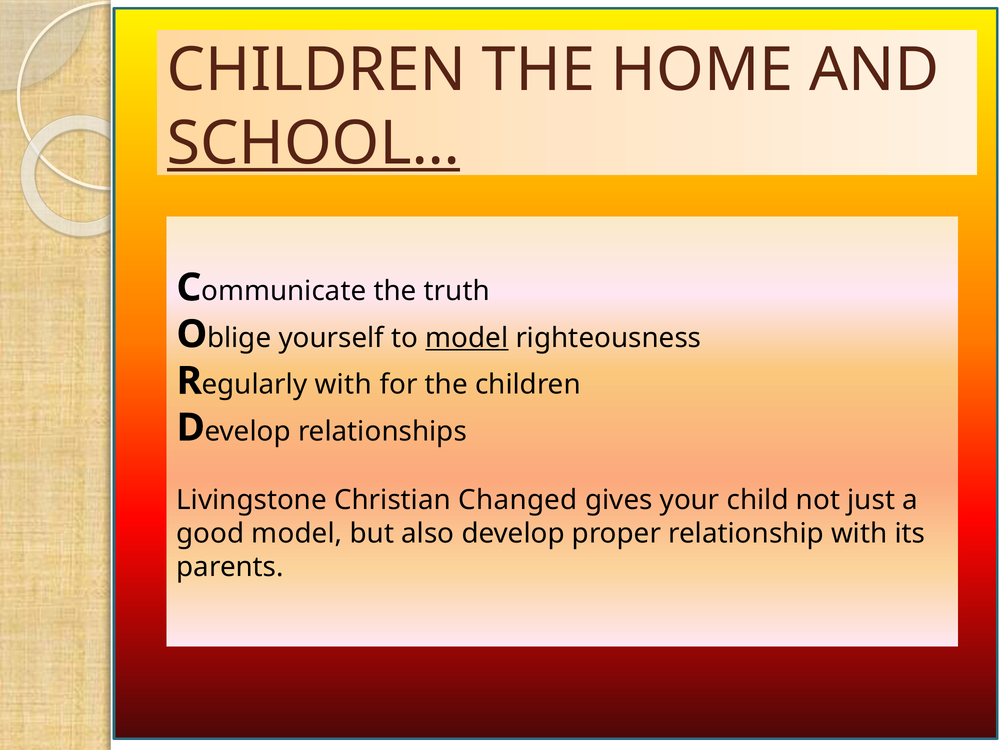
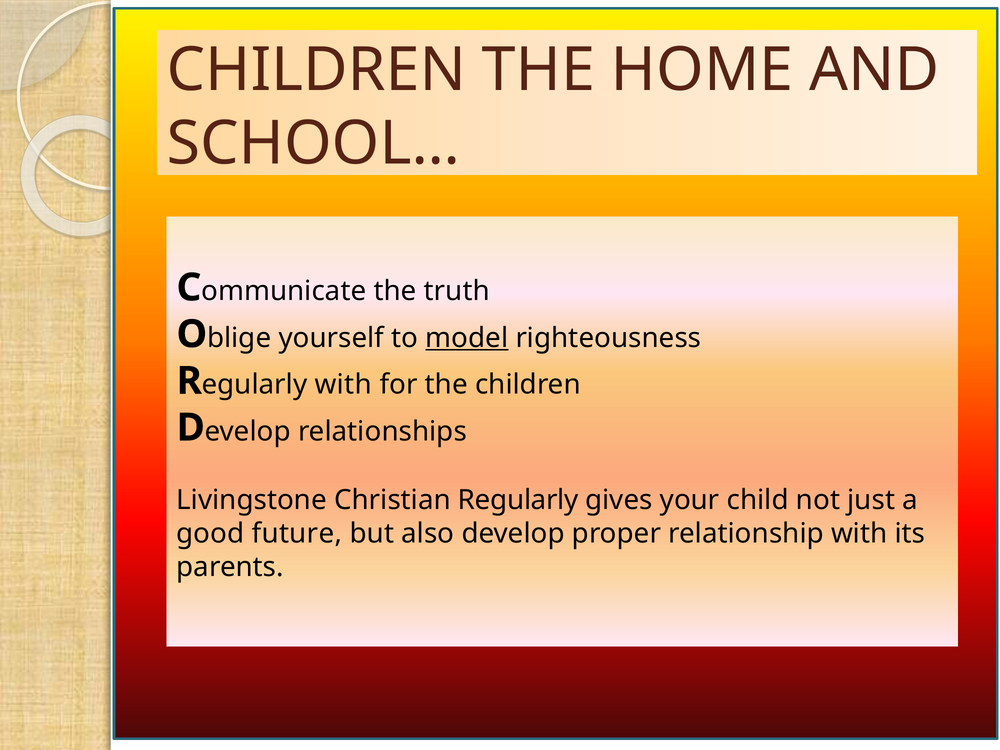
SCHOOL… underline: present -> none (313, 143)
Christian Changed: Changed -> Regularly (518, 500)
good model: model -> future (297, 534)
